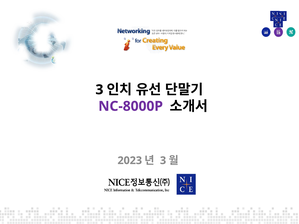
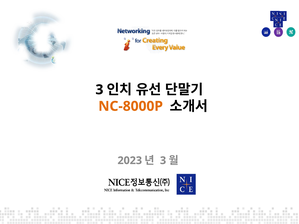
NC-8000P colour: purple -> orange (131, 106)
